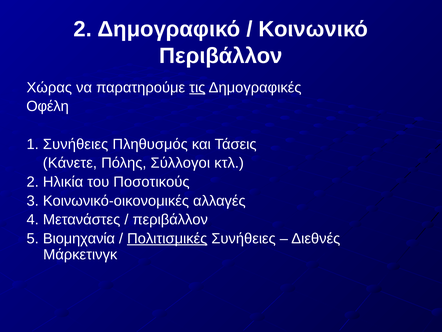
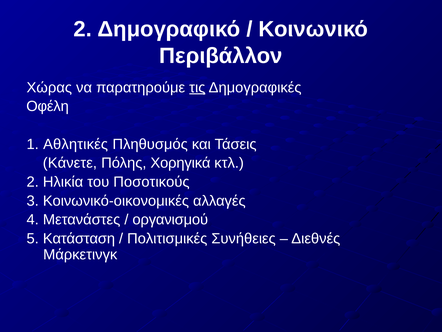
1 Συνήθειες: Συνήθειες -> Αθλητικές (76, 144)
Σύλλογοι: Σύλλογοι -> Χορηγικά (180, 163)
περιβάλλον: περιβάλλον -> οργανισμού (170, 219)
Βιομηχανία: Βιομηχανία -> Κατάσταση (79, 238)
Πολιτισμικές underline: present -> none (167, 238)
